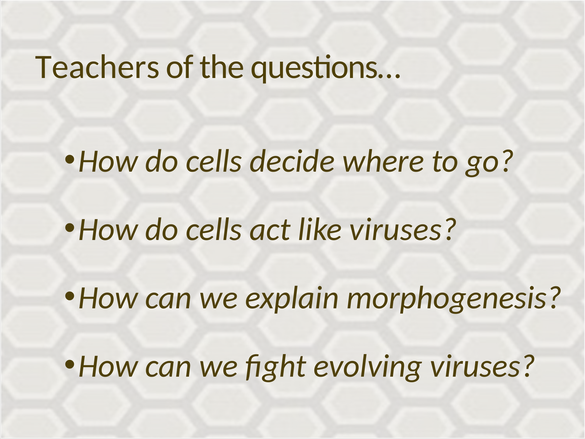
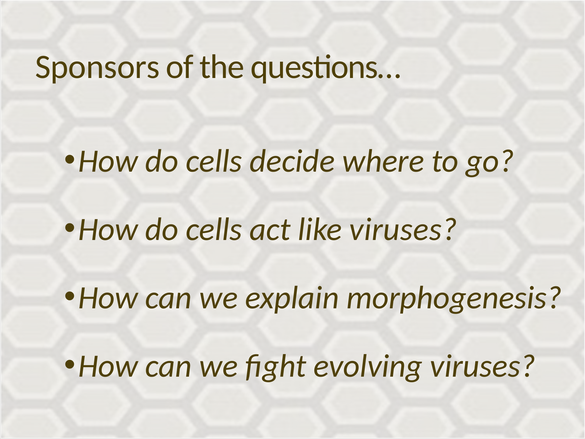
Teachers: Teachers -> Sponsors (97, 67)
